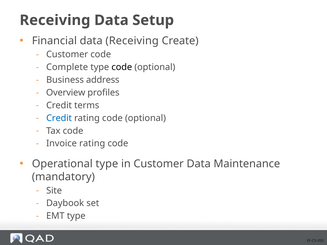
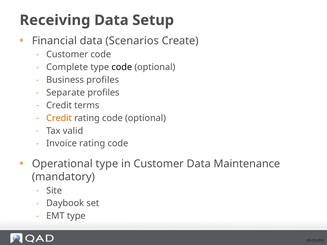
data Receiving: Receiving -> Scenarios (132, 41)
Business address: address -> profiles (103, 80)
Overview: Overview -> Separate (66, 93)
Credit colour: blue -> orange (59, 118)
Tax code: code -> valid (73, 131)
